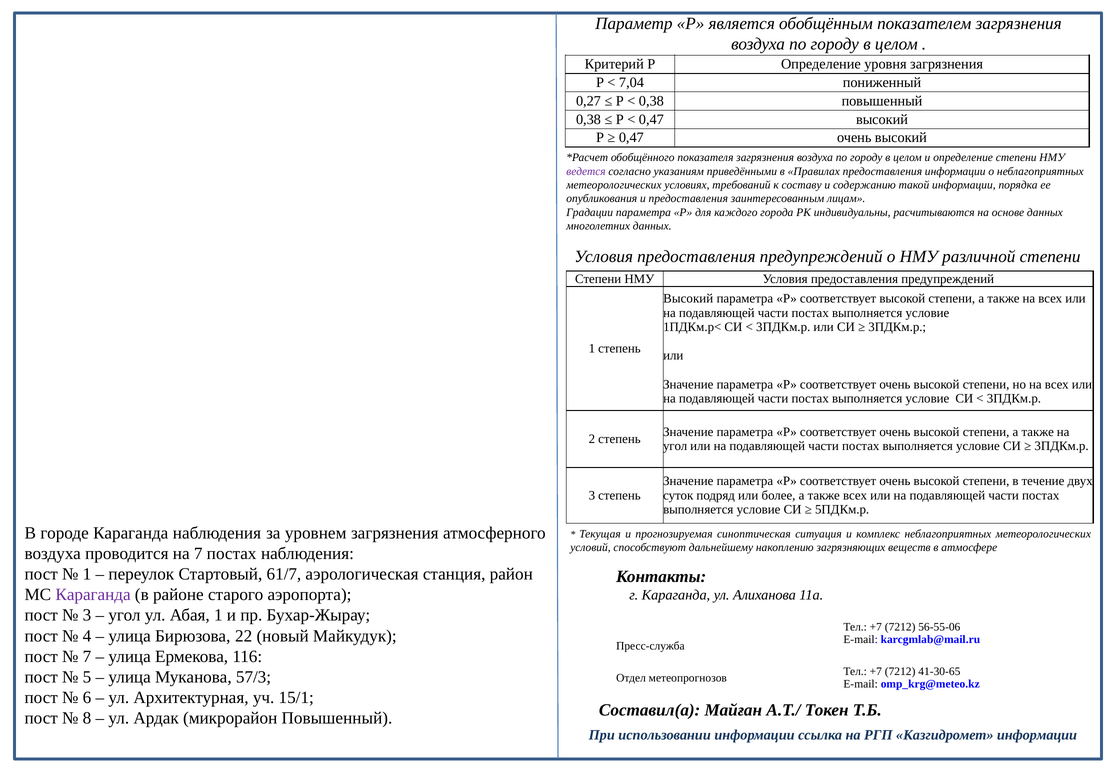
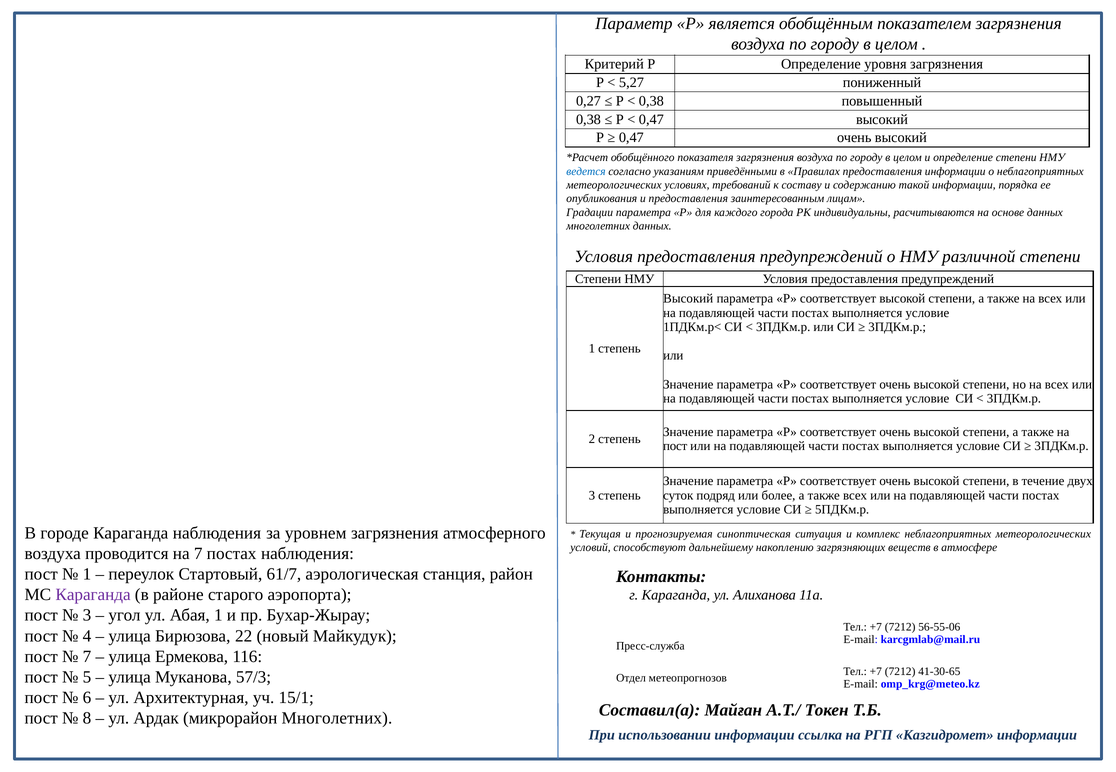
7,04: 7,04 -> 5,27 (632, 83)
ведется colour: purple -> blue (586, 171)
угол: угол -> пост (675, 447)
микрорайон Повышенный: Повышенный -> Многолетних (337, 719)
